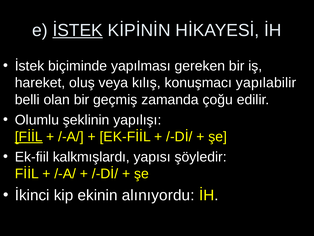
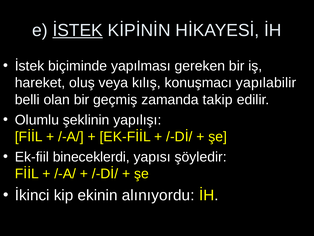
çoğu: çoğu -> takip (218, 99)
FİİL underline: present -> none (29, 136)
kalkmışlardı: kalkmışlardı -> bineceklerdi (91, 157)
